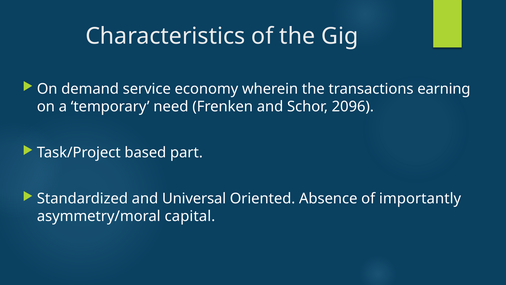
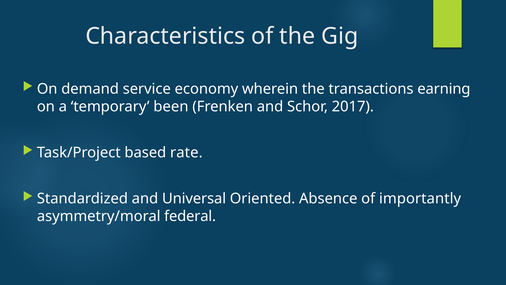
need: need -> been (171, 106)
2096: 2096 -> 2017 (353, 106)
part: part -> rate (186, 152)
capital: capital -> federal (190, 216)
